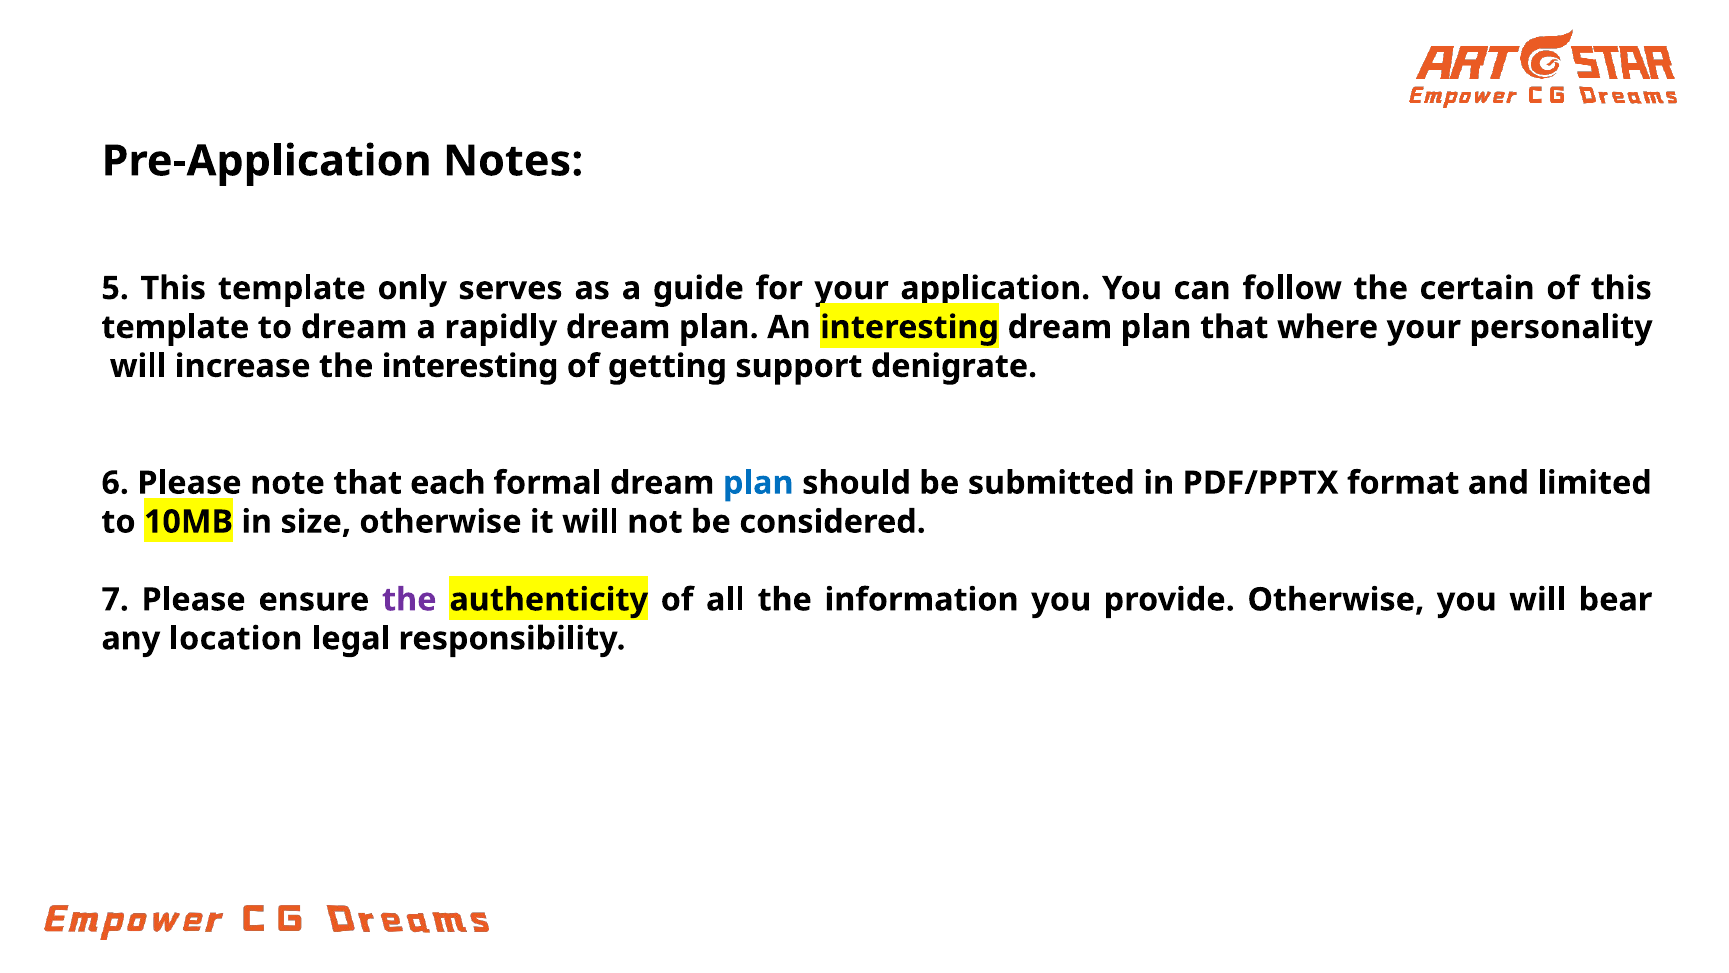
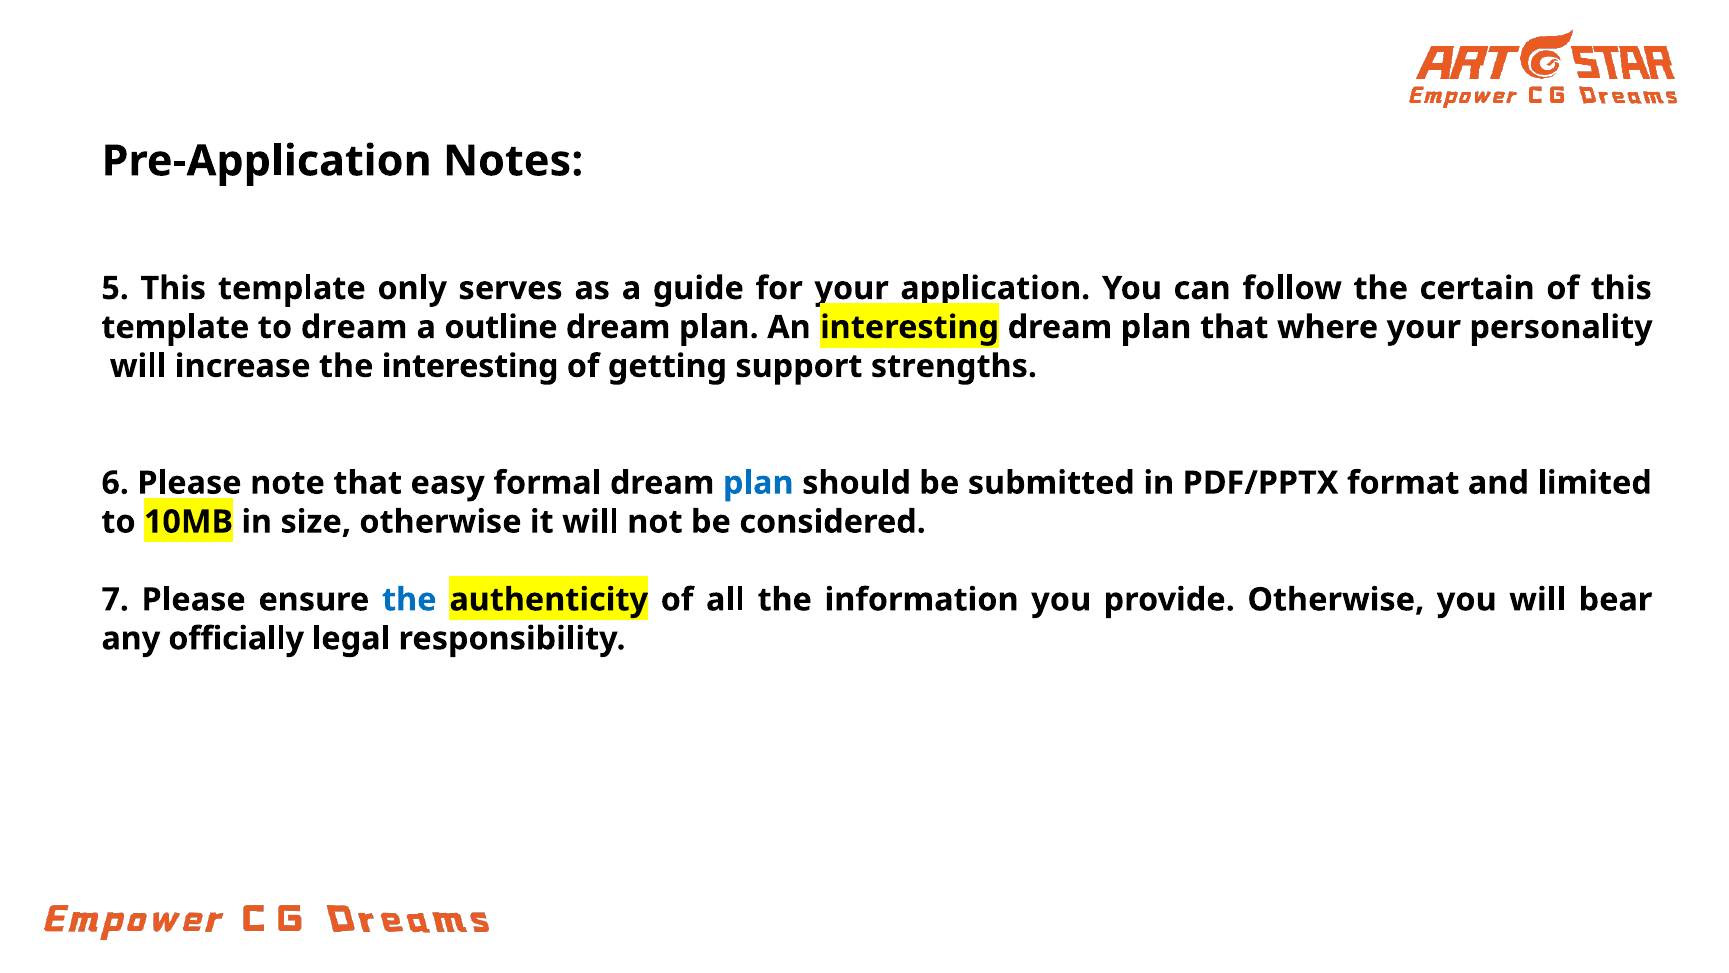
rapidly: rapidly -> outline (501, 327)
denigrate: denigrate -> strengths (954, 366)
each: each -> easy (448, 483)
the colour: purple -> blue (409, 599)
location: location -> officially (236, 638)
